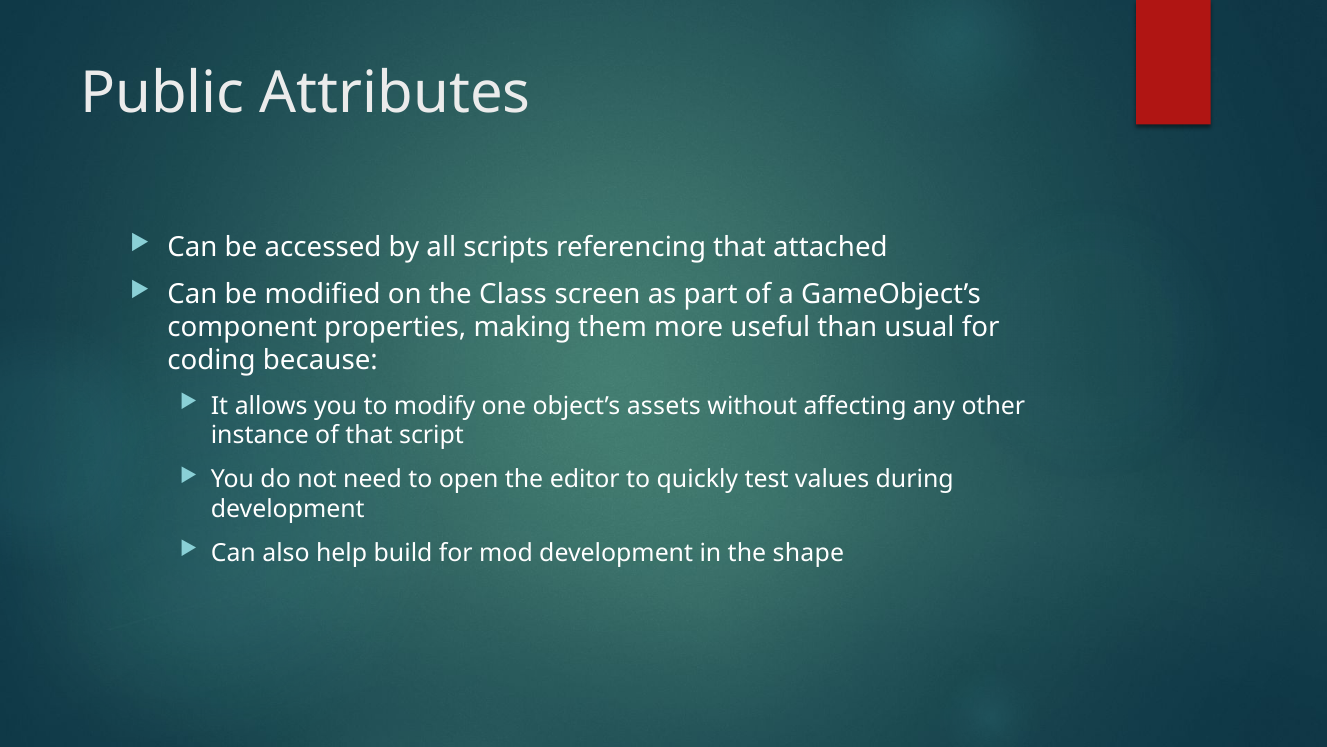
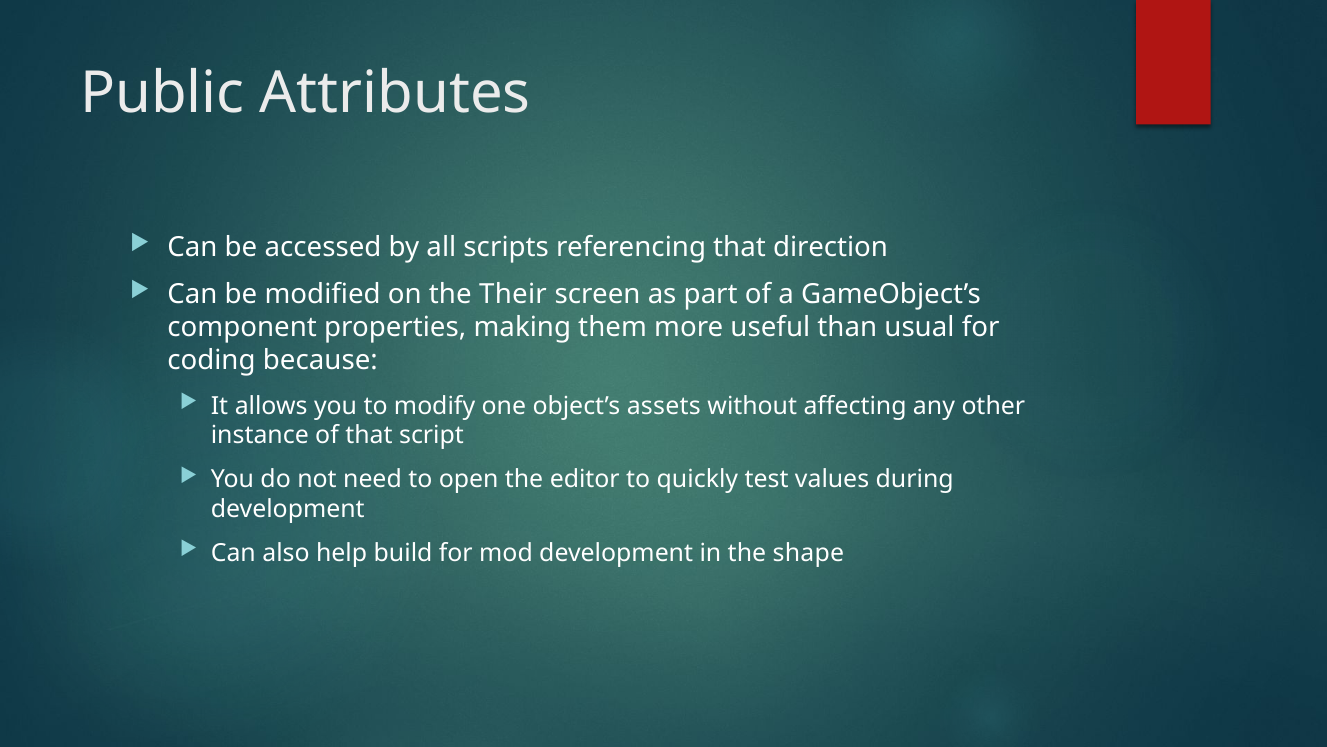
attached: attached -> direction (830, 247)
Class: Class -> Their (513, 294)
